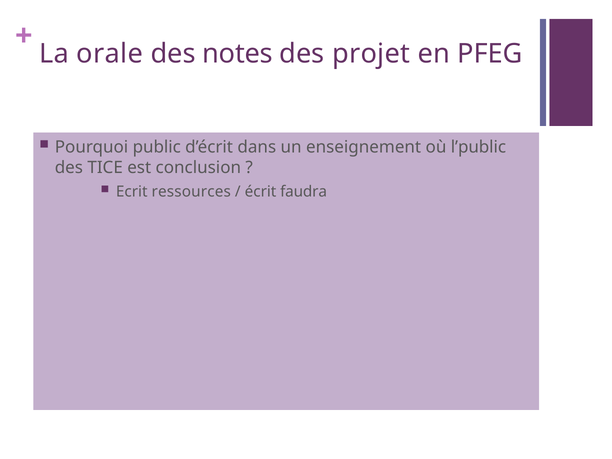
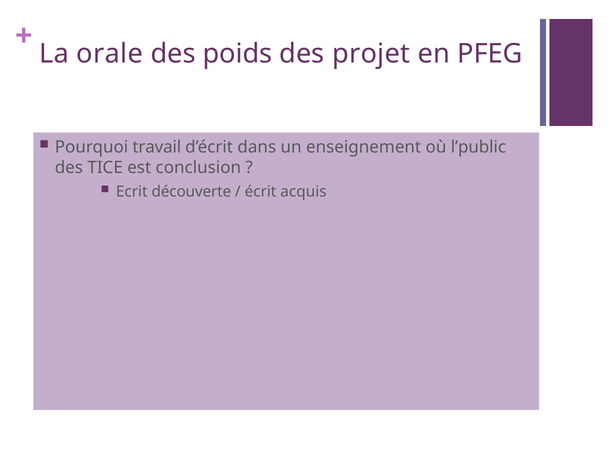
notes: notes -> poids (238, 54)
public: public -> travail (157, 147)
ressources: ressources -> découverte (191, 192)
faudra: faudra -> acquis (303, 192)
